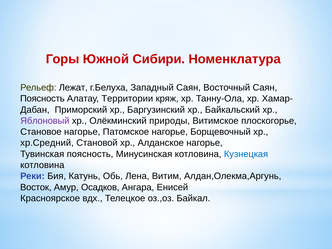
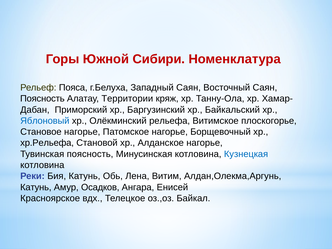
Лежат: Лежат -> Пояса (73, 88)
Яблоновый colour: purple -> blue (45, 121)
природы: природы -> рельефа (170, 121)
хр.Средний: хр.Средний -> хр.Рельефа (47, 143)
Восток: Восток -> Катунь (36, 187)
